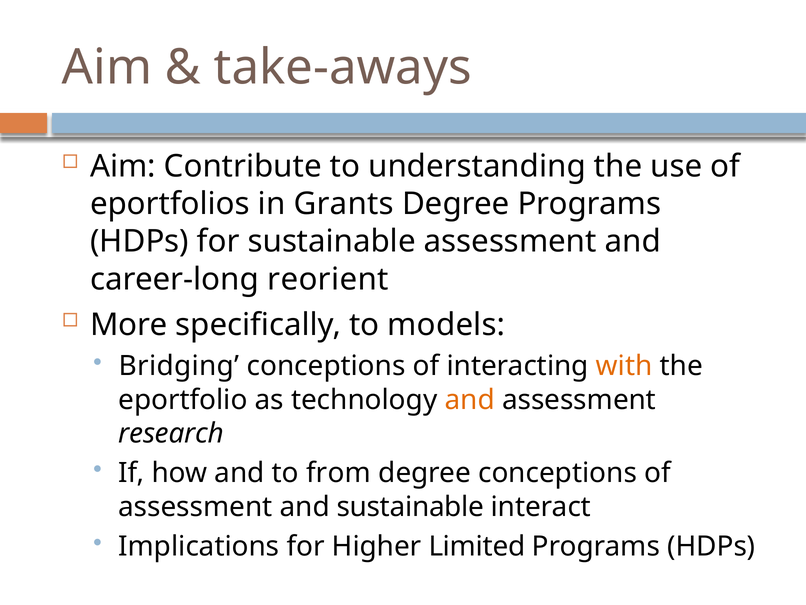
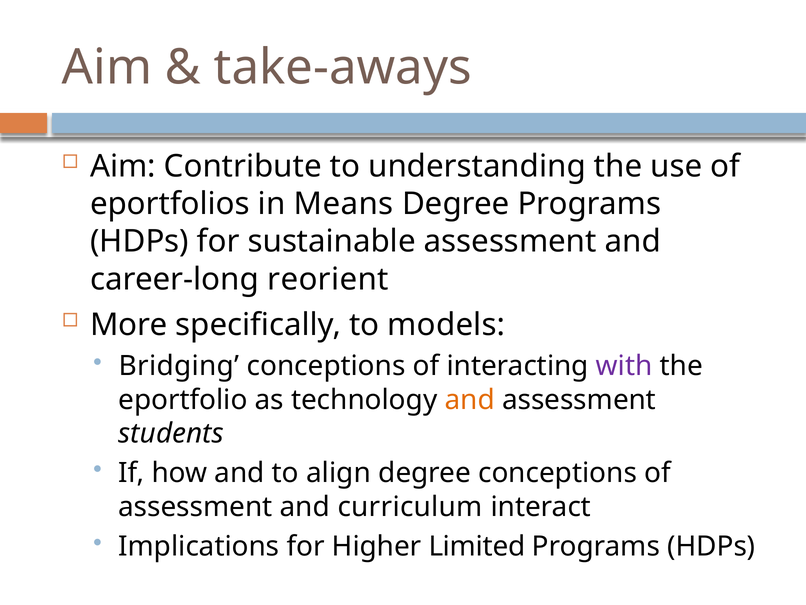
Grants: Grants -> Means (344, 204)
with colour: orange -> purple (624, 366)
research: research -> students (171, 433)
from: from -> align (339, 473)
and sustainable: sustainable -> curriculum (410, 506)
